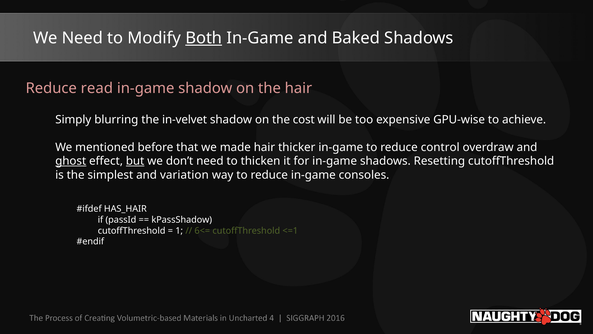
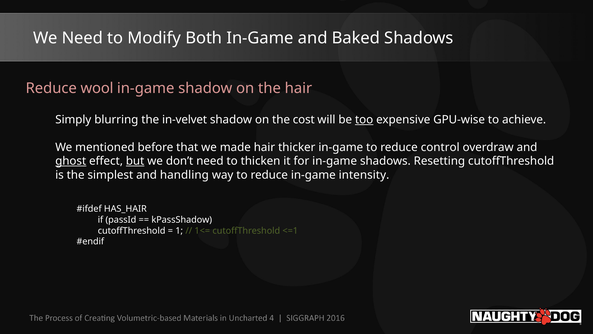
Both underline: present -> none (204, 38)
read: read -> wool (97, 88)
too underline: none -> present (364, 119)
variation: variation -> handling (184, 175)
consoles: consoles -> intensity (364, 175)
6<=: 6<= -> 1<= (202, 230)
